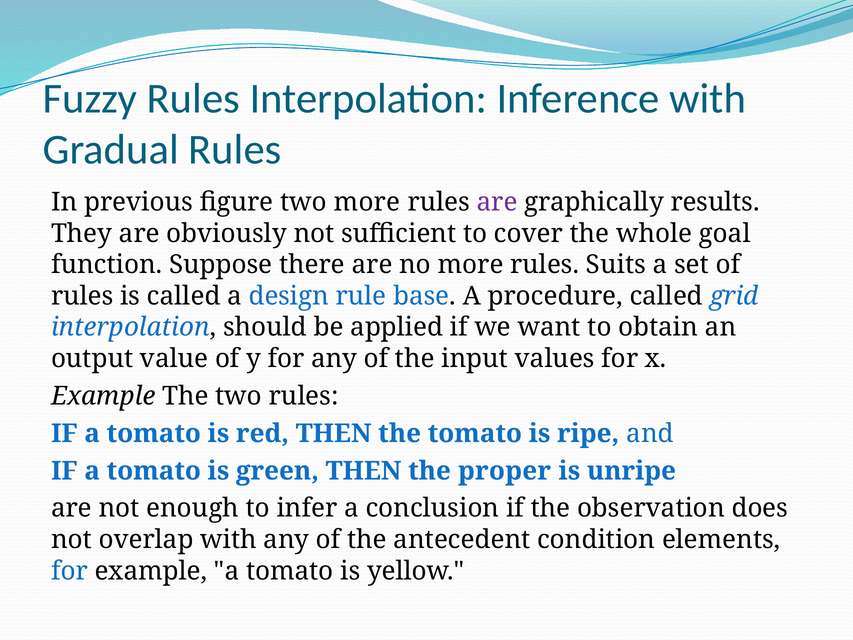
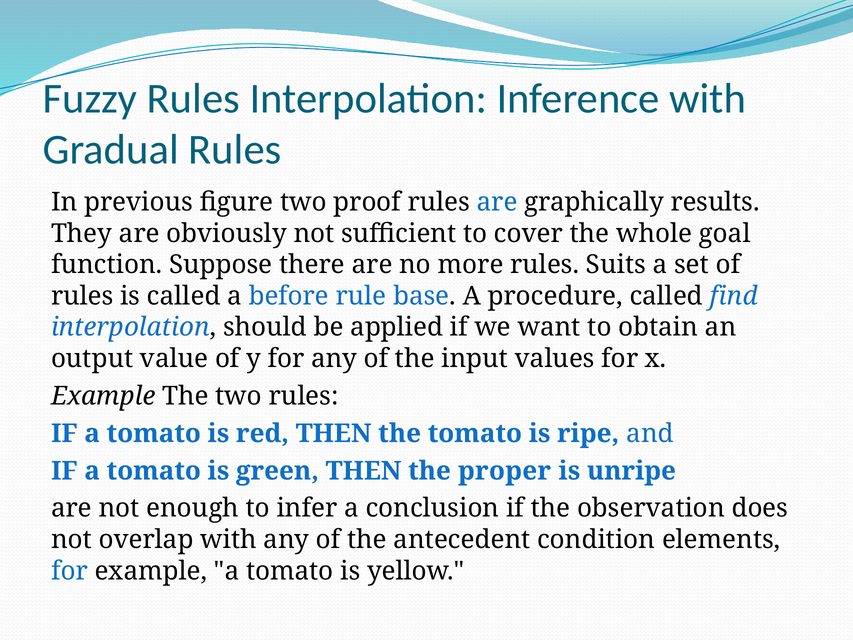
two more: more -> proof (367, 202)
are colour: purple -> blue (497, 202)
design: design -> before (289, 296)
grid: grid -> find (734, 296)
